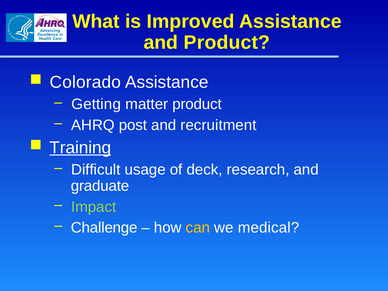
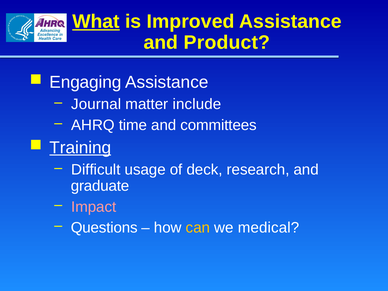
What underline: none -> present (96, 22)
Colorado: Colorado -> Engaging (85, 82)
Getting: Getting -> Journal (96, 104)
matter product: product -> include (197, 104)
post: post -> time (133, 125)
recruitment: recruitment -> committees (219, 125)
Impact colour: light green -> pink (94, 207)
Challenge: Challenge -> Questions (104, 228)
